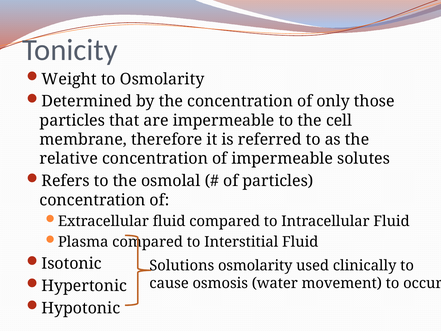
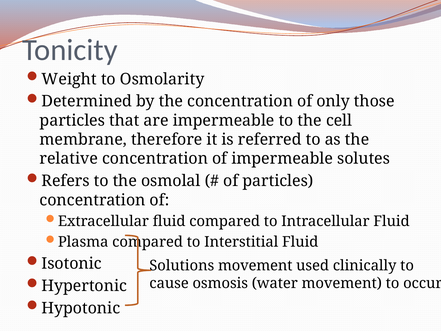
Solutions osmolarity: osmolarity -> movement (255, 266)
